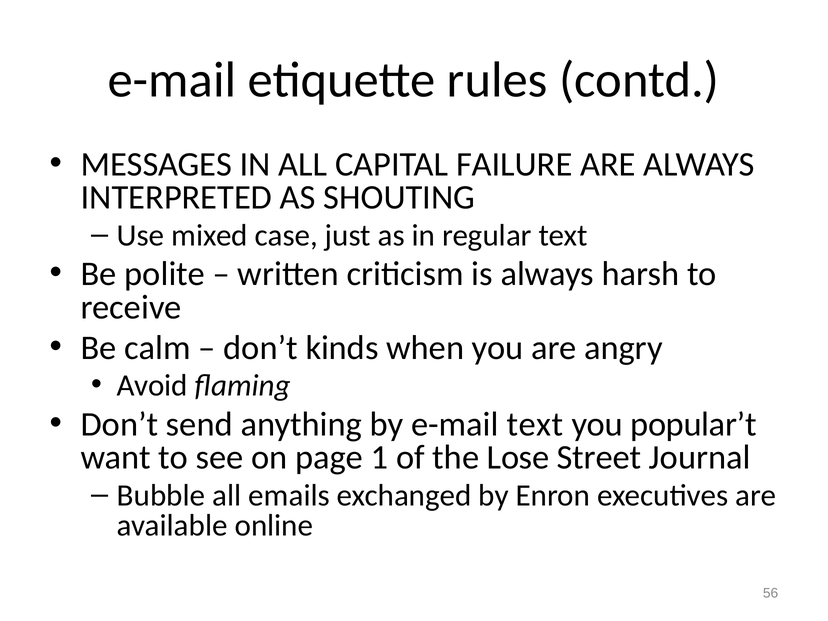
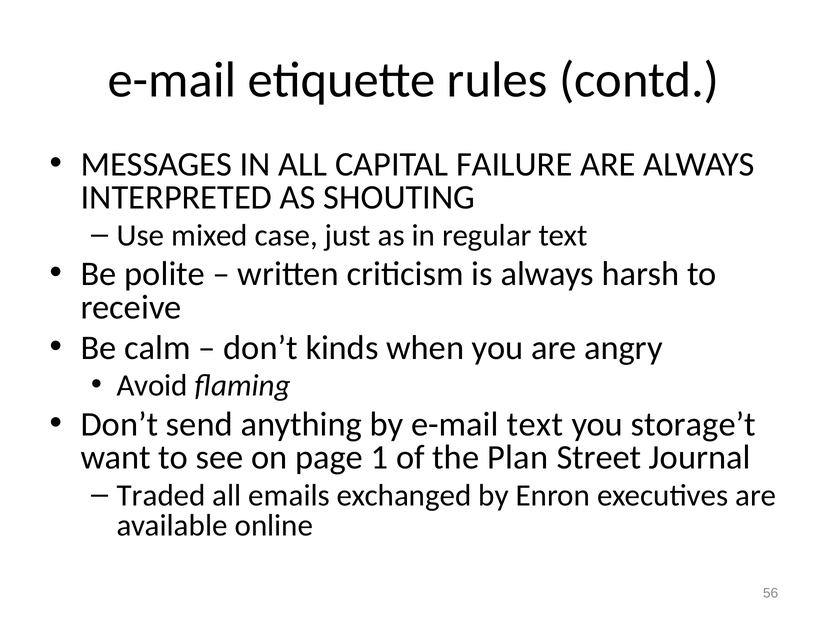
popular’t: popular’t -> storage’t (693, 424)
Lose: Lose -> Plan (518, 458)
Bubble: Bubble -> Traded (161, 496)
